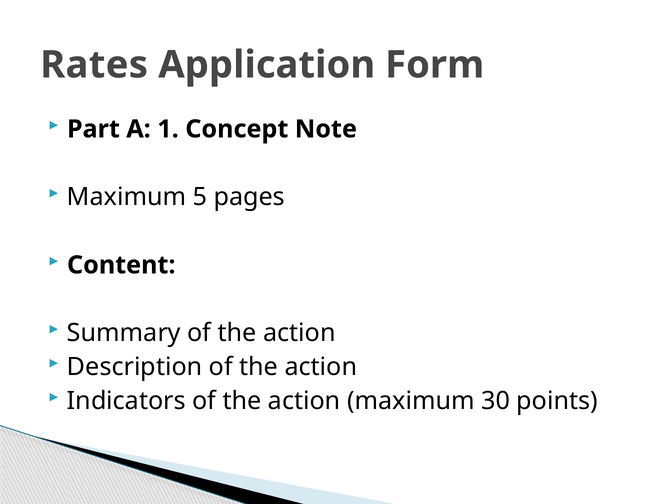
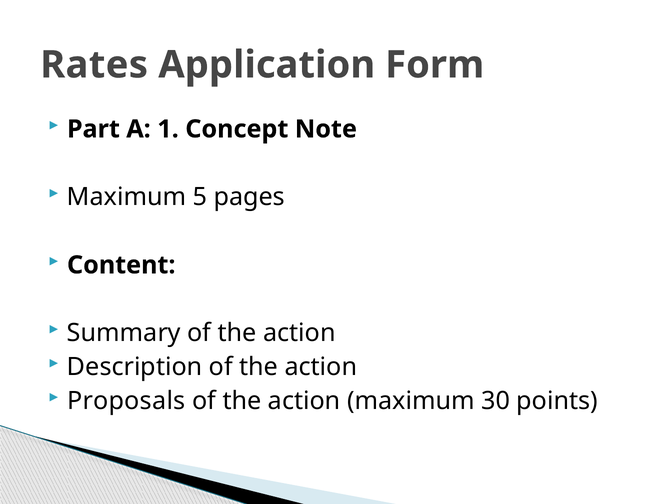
Indicators: Indicators -> Proposals (126, 400)
